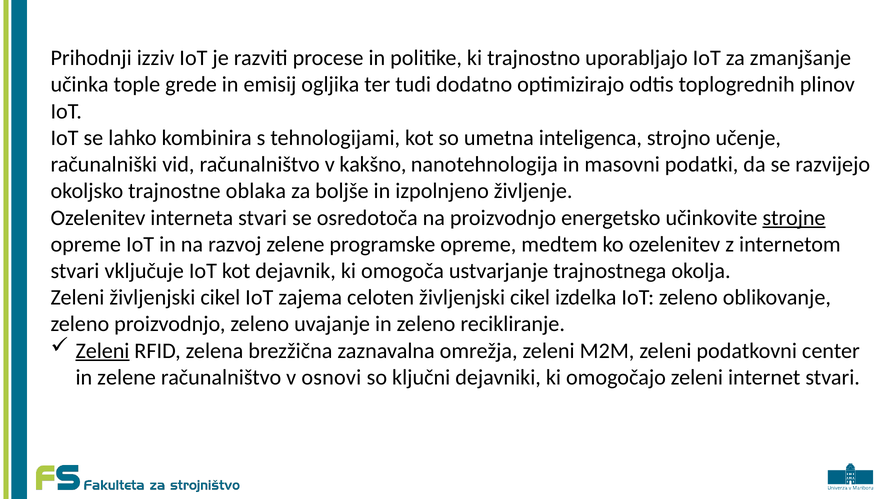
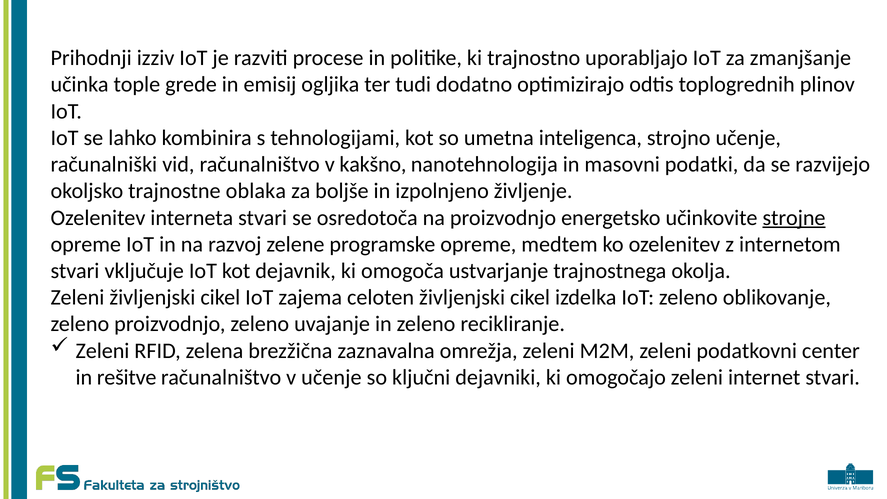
Zeleni underline: present -> none (102, 351)
in zelene: zelene -> rešitve (127, 377)
v osnovi: osnovi -> učenje (331, 377)
